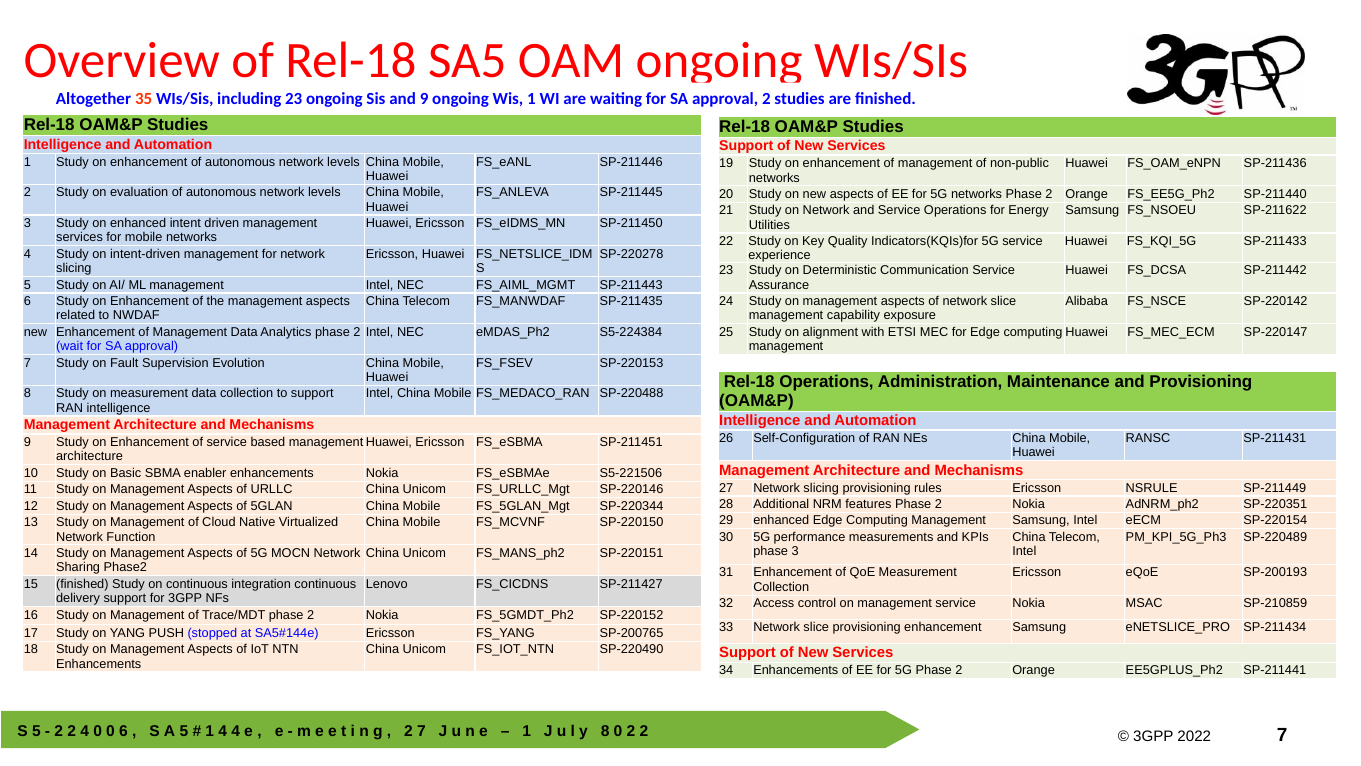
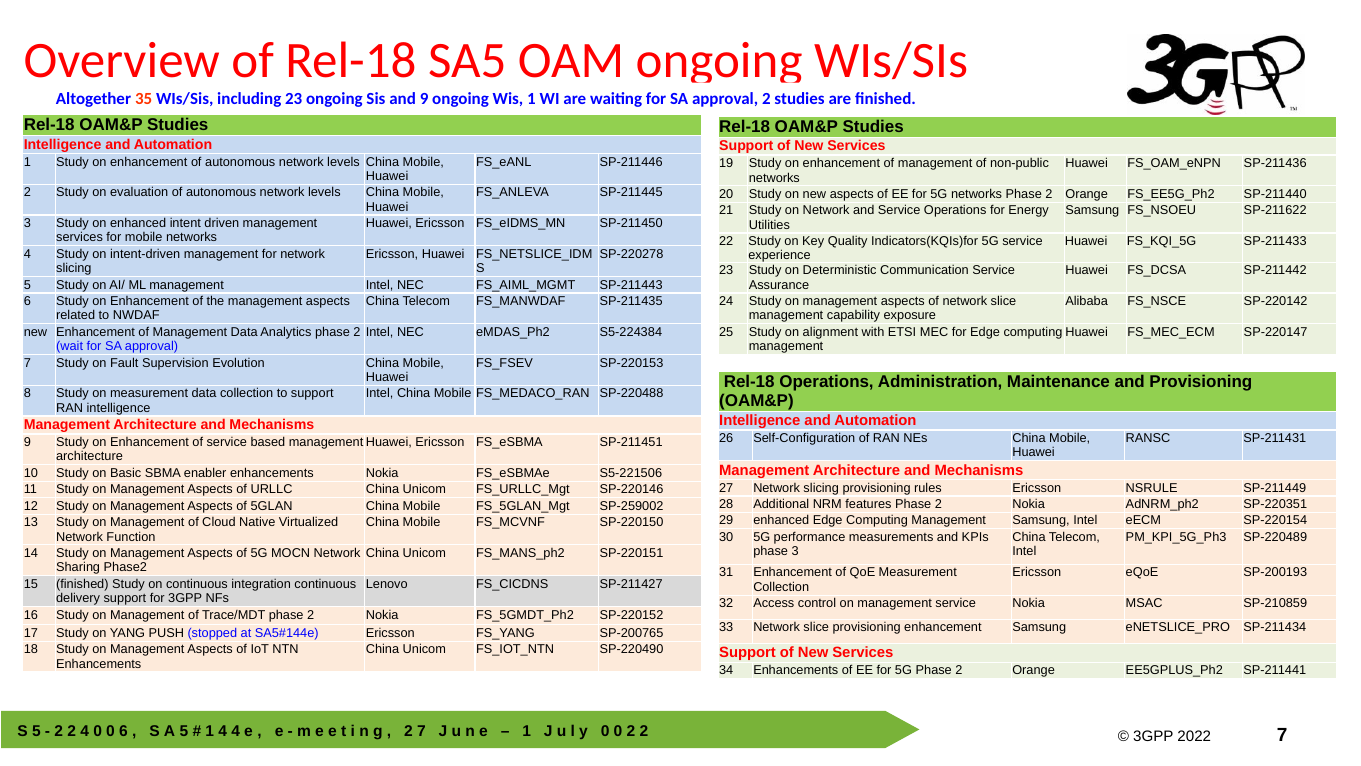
SP-220344: SP-220344 -> SP-259002 (632, 506)
8: 8 -> 0 (605, 731)
